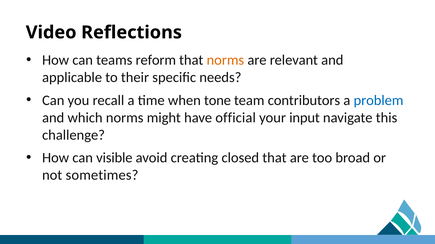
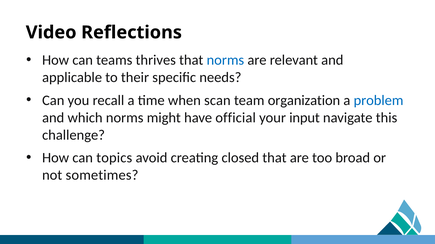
reform: reform -> thrives (156, 60)
norms colour: orange -> blue (225, 60)
tone: tone -> scan (217, 101)
contributors: contributors -> organization (304, 101)
visible: visible -> topics (114, 158)
